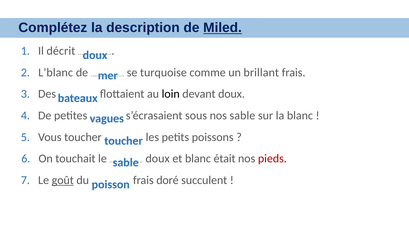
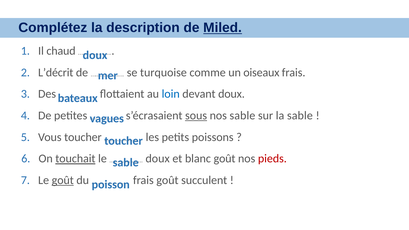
décrit: décrit -> chaud (61, 51)
L’blanc: L’blanc -> L’décrit (56, 72)
brillant: brillant -> oiseaux (261, 72)
loin colour: black -> blue (171, 94)
sous underline: none -> present (196, 116)
la blanc: blanc -> sable (300, 116)
touchait underline: none -> present (75, 159)
blanc était: était -> goût (225, 159)
frais doré: doré -> goût (167, 180)
